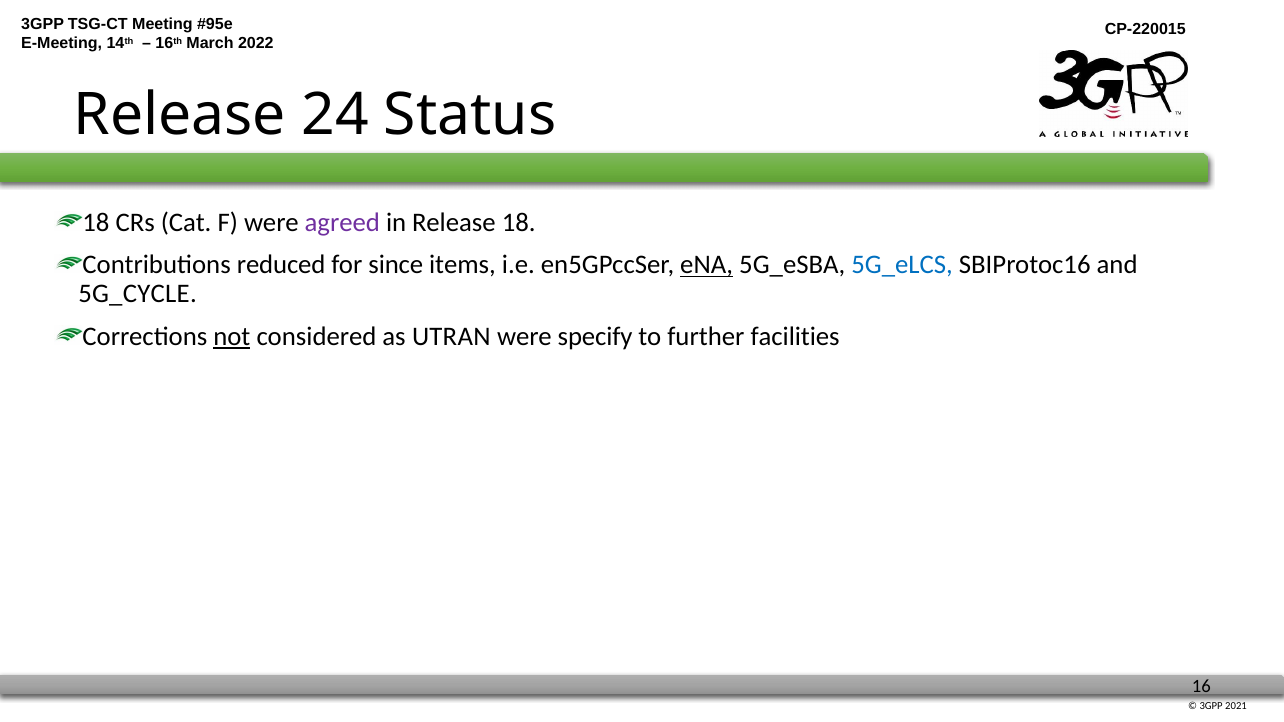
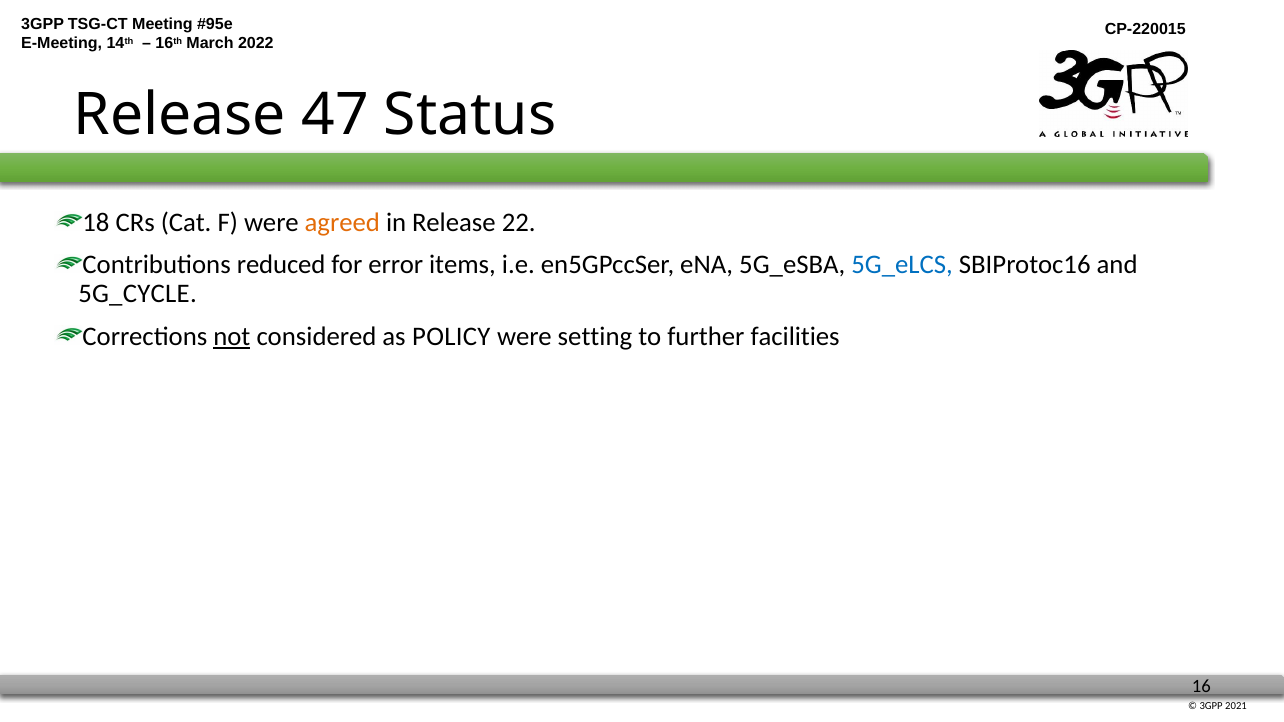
24: 24 -> 47 (335, 115)
agreed colour: purple -> orange (342, 223)
Release 18: 18 -> 22 (519, 223)
since: since -> error (396, 265)
eNA underline: present -> none (707, 265)
UTRAN: UTRAN -> POLICY (451, 336)
specify: specify -> setting (595, 336)
